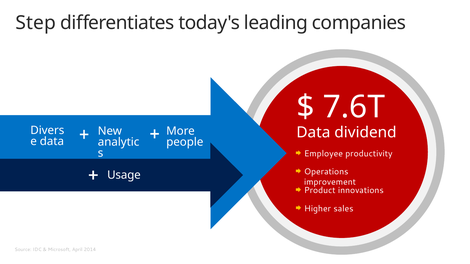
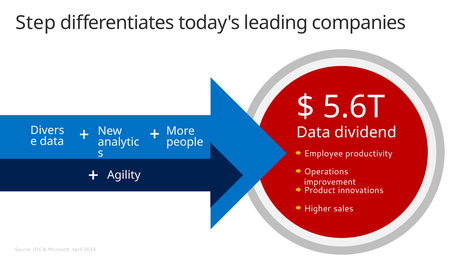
7.6T: 7.6T -> 5.6T (354, 107)
Usage: Usage -> Agility (124, 175)
